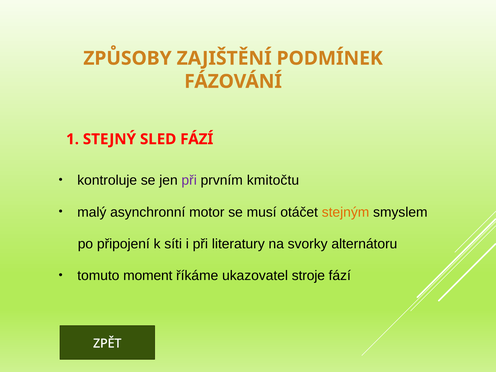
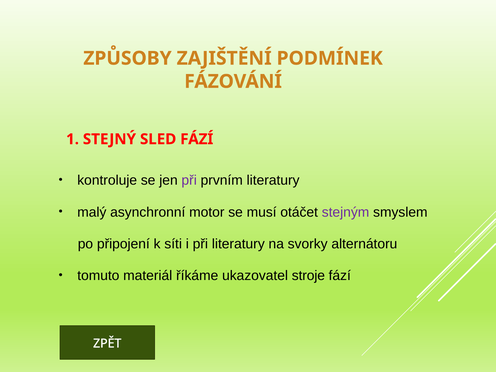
prvním kmitočtu: kmitočtu -> literatury (273, 180)
stejným colour: orange -> purple (346, 212)
moment: moment -> materiál (148, 276)
